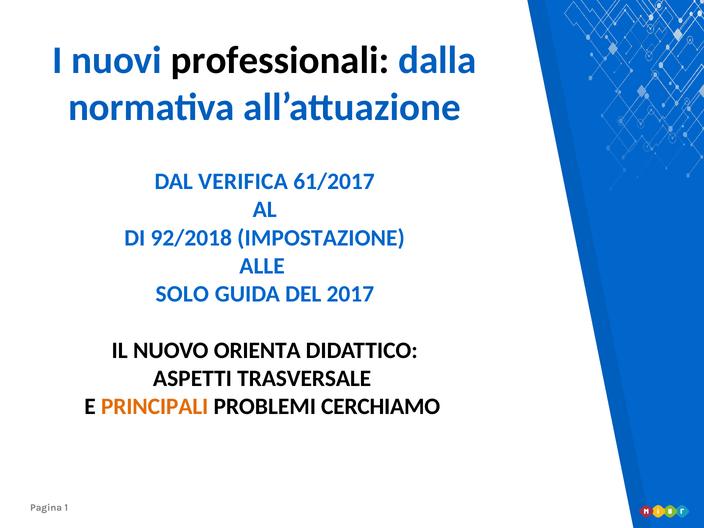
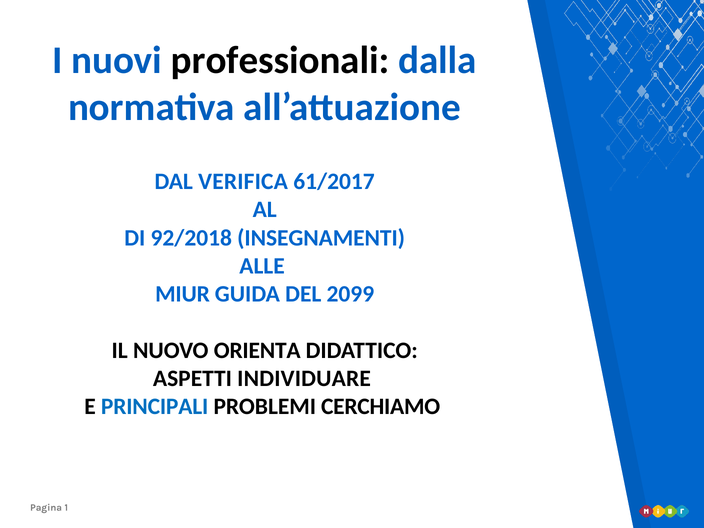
IMPOSTAZIONE: IMPOSTAZIONE -> INSEGNAMENTI (321, 238)
SOLO: SOLO -> MIUR (182, 294)
2017: 2017 -> 2099 (350, 294)
TRASVERSALE: TRASVERSALE -> INDIVIDUARE (304, 379)
PRINCIPALI colour: orange -> blue (155, 407)
